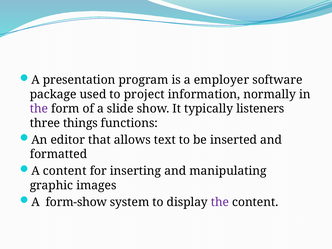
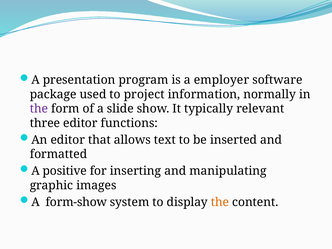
listeners: listeners -> relevant (260, 109)
three things: things -> editor (80, 123)
A content: content -> positive (65, 171)
the colour: purple -> orange (220, 202)
